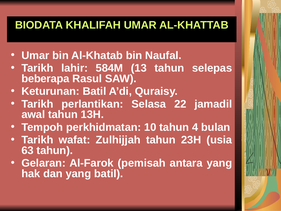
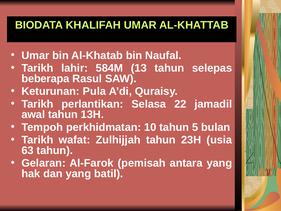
Keturunan Batil: Batil -> Pula (94, 91)
4: 4 -> 5 (195, 127)
